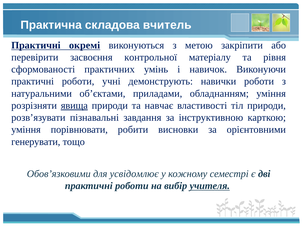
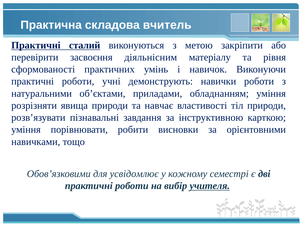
окремі: окремі -> сталий (85, 45)
контрольної: контрольної -> діяльнісним (151, 57)
явища underline: present -> none (74, 106)
генерувати: генерувати -> навичками (36, 142)
